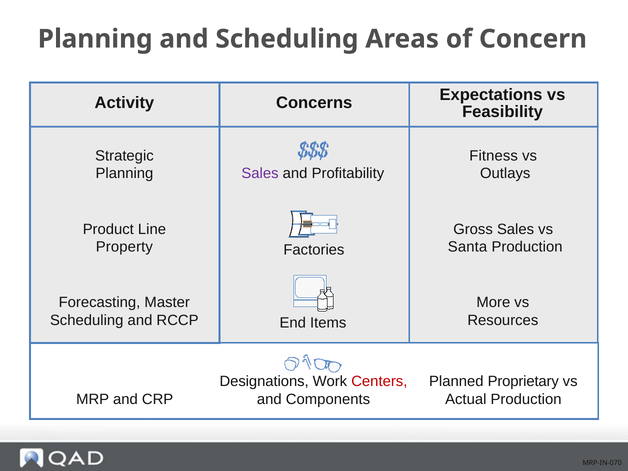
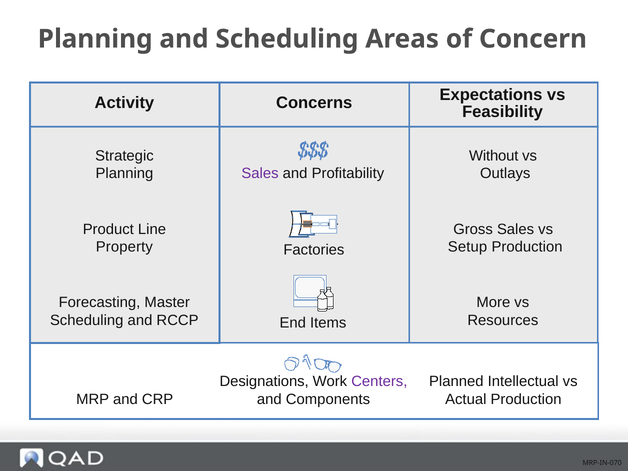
Fitness: Fitness -> Without (494, 156)
Santa: Santa -> Setup (468, 247)
Centers colour: red -> purple (379, 381)
Proprietary: Proprietary -> Intellectual (523, 381)
